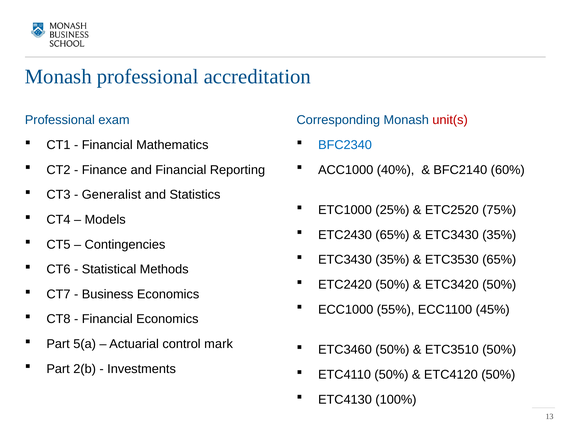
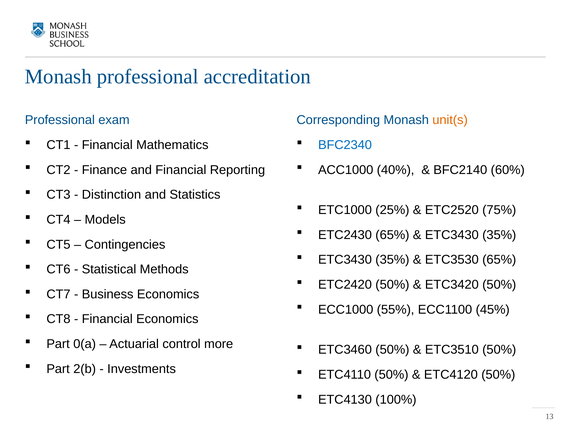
unit(s colour: red -> orange (450, 120)
Generalist: Generalist -> Distinction (111, 195)
5(a: 5(a -> 0(a (85, 344)
mark: mark -> more (219, 344)
